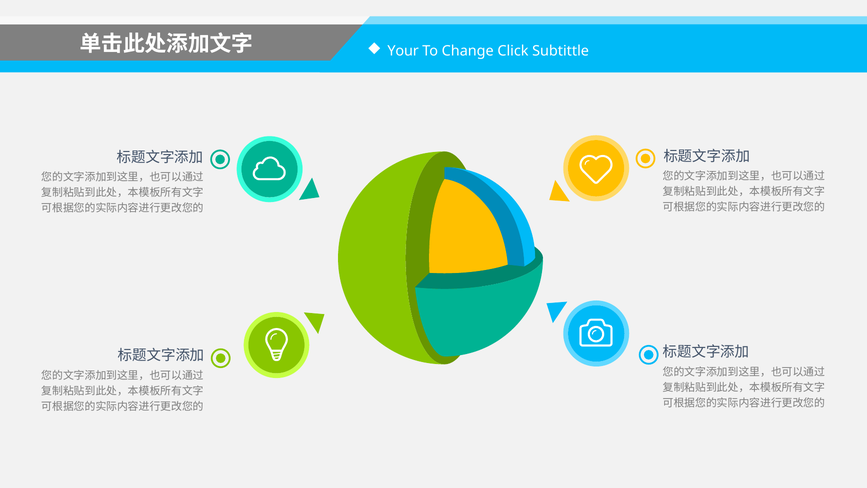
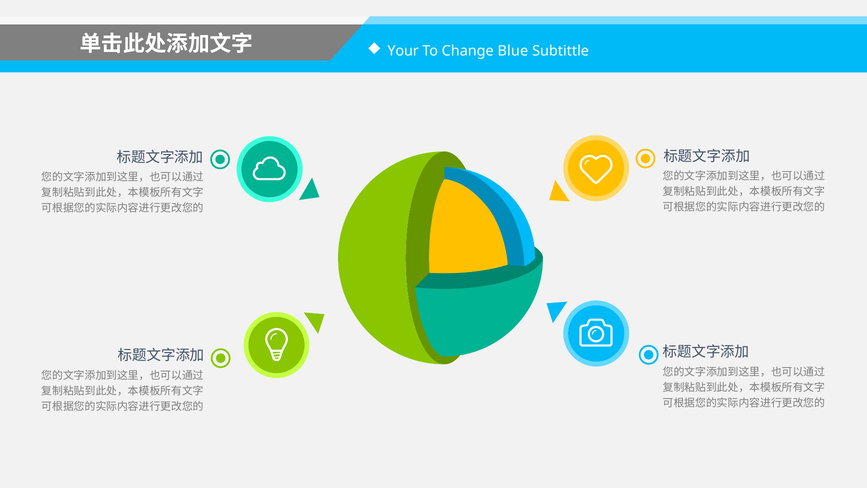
Click: Click -> Blue (513, 51)
